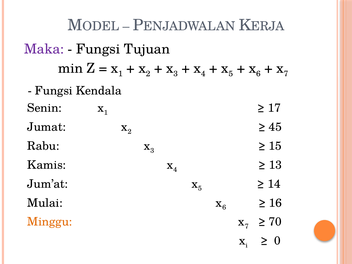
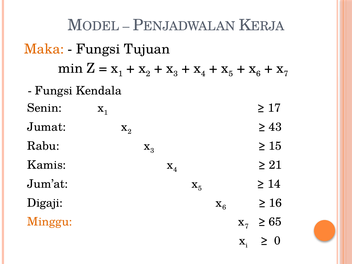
Maka colour: purple -> orange (44, 49)
45: 45 -> 43 (275, 127)
13: 13 -> 21 (275, 165)
Mulai: Mulai -> Digaji (45, 203)
70: 70 -> 65 (275, 222)
